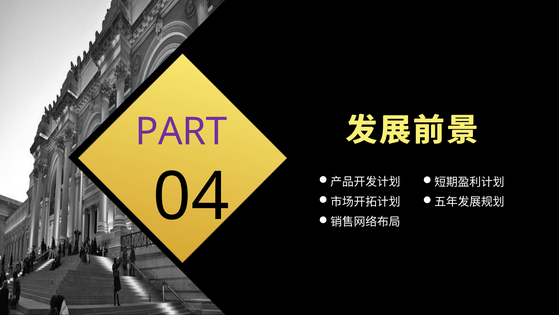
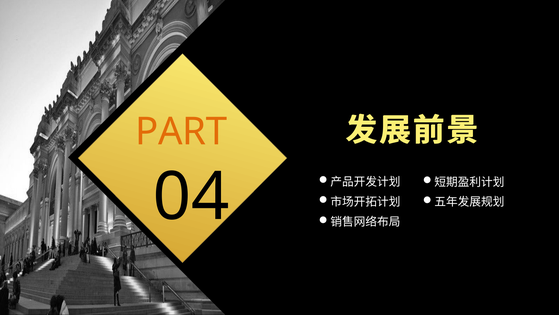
PART colour: purple -> orange (181, 132)
